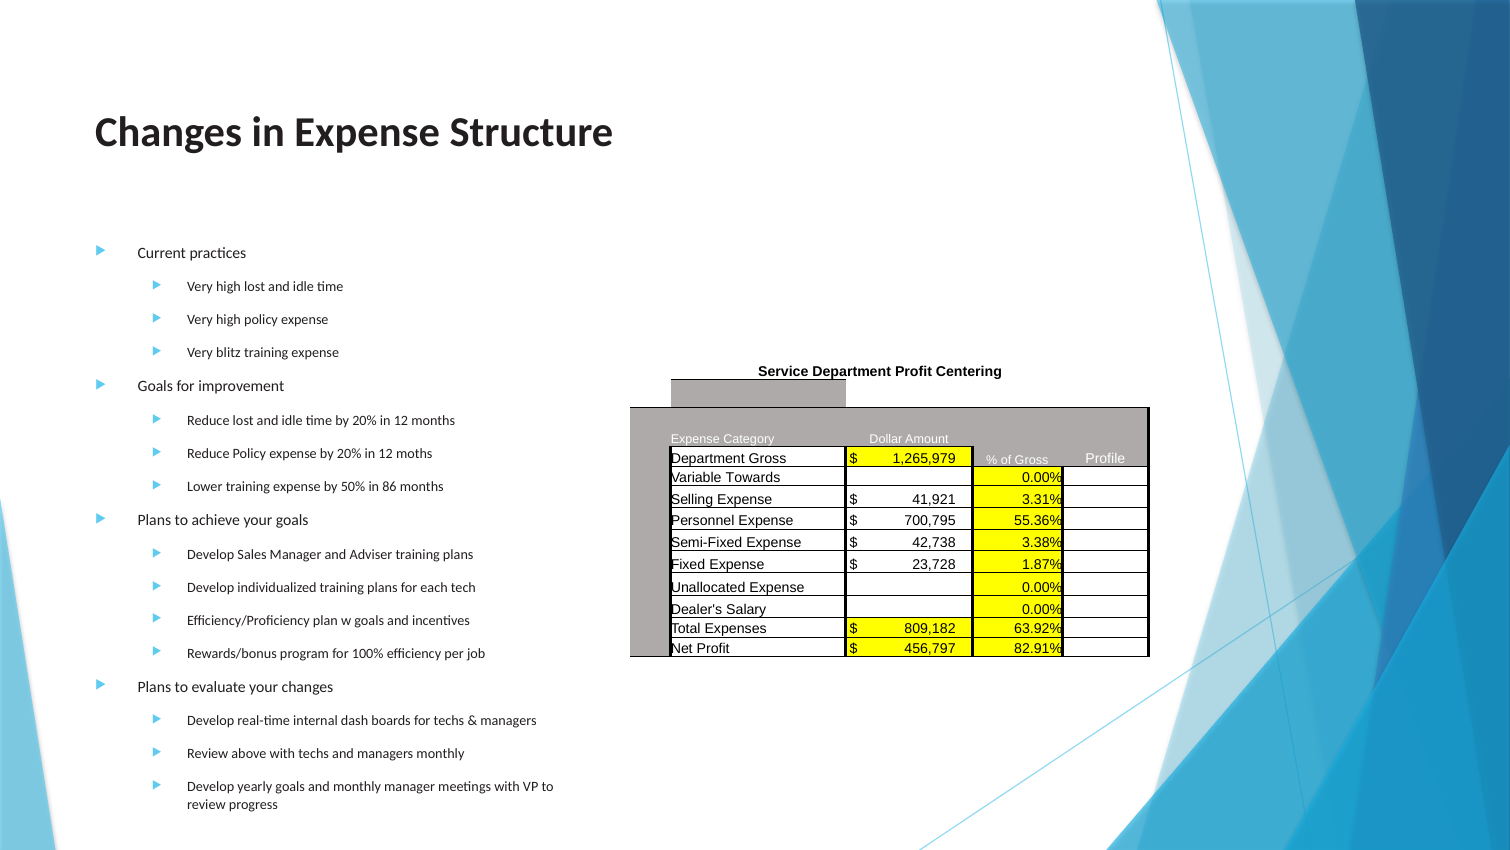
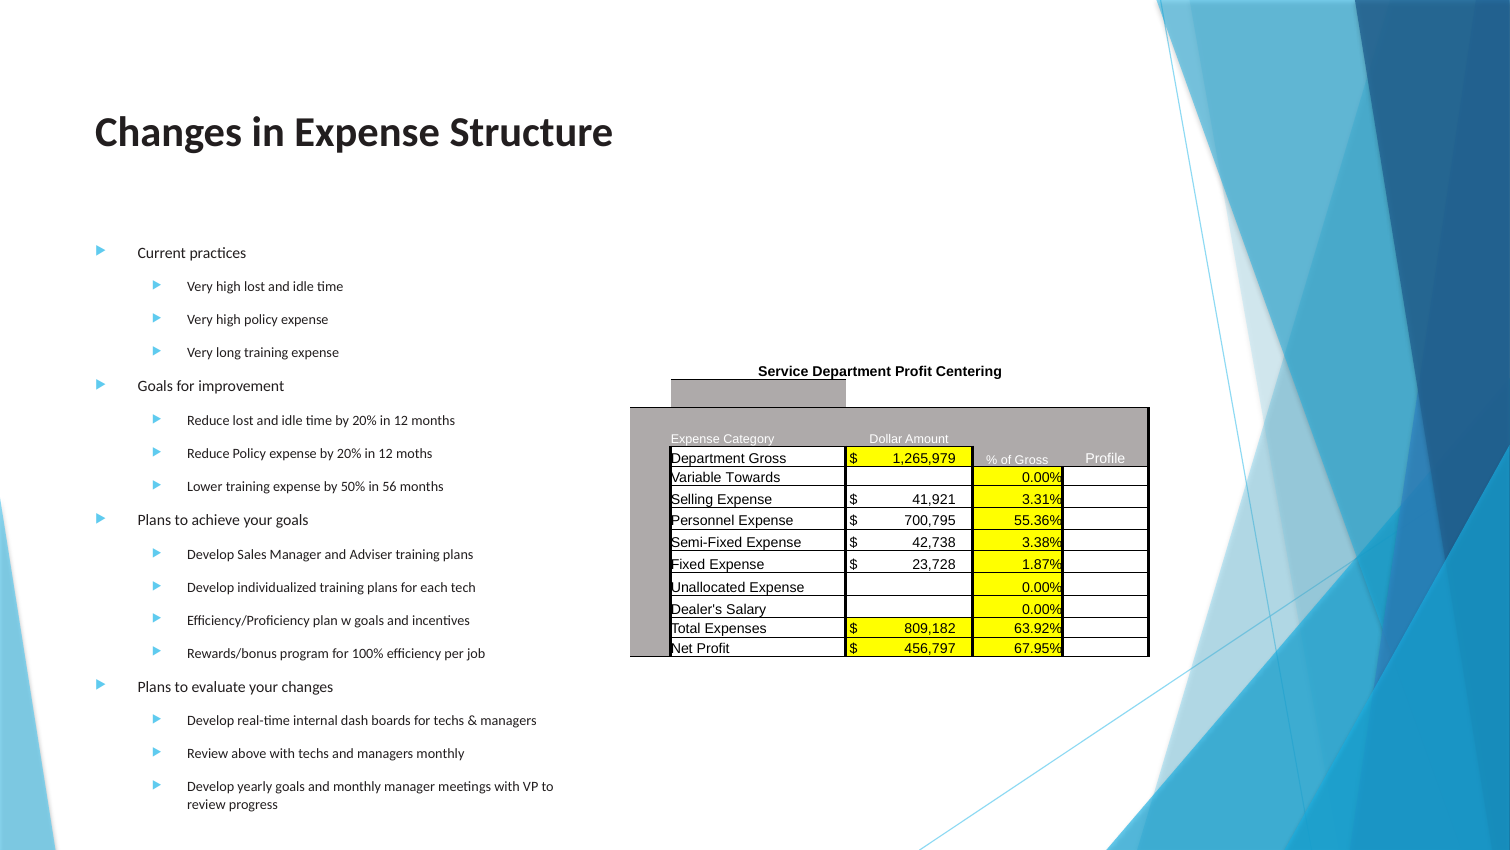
blitz: blitz -> long (229, 353)
86: 86 -> 56 (389, 486)
82.91%: 82.91% -> 67.95% (1038, 648)
